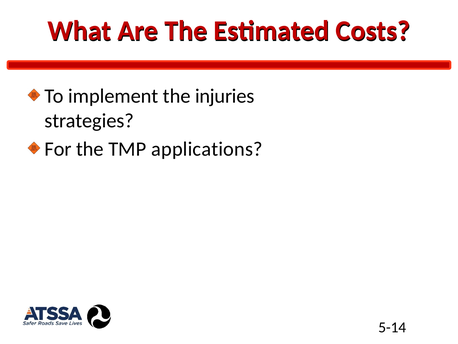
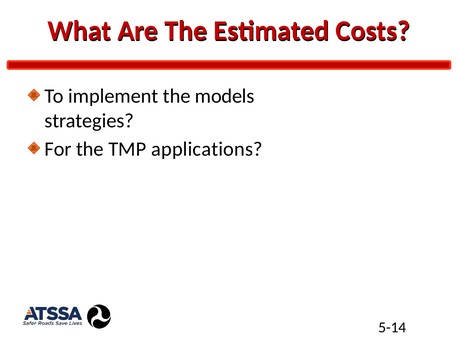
injuries: injuries -> models (225, 96)
